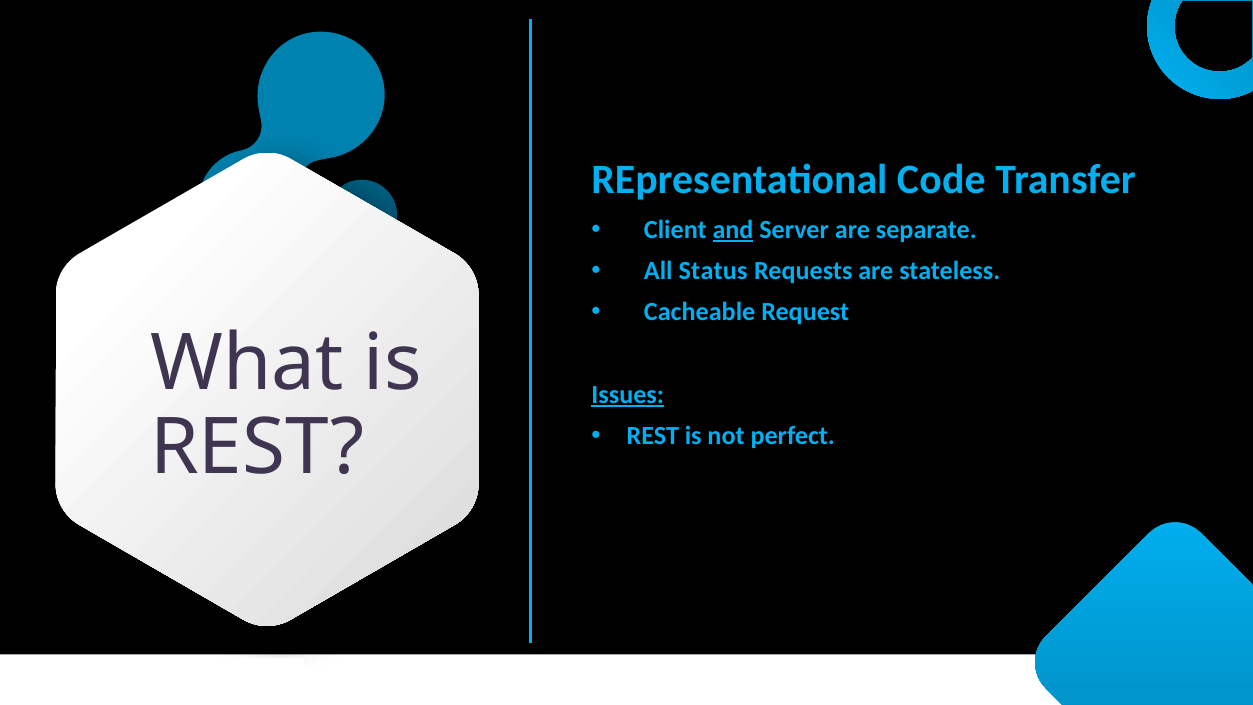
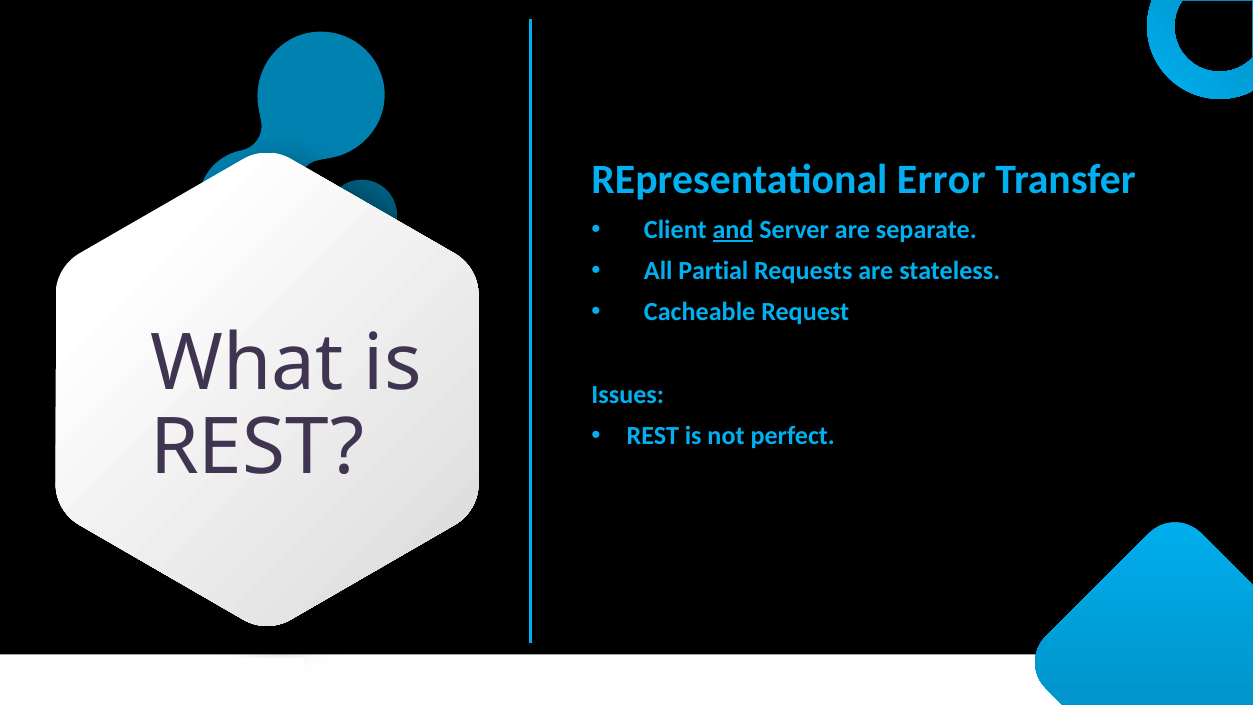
Code: Code -> Error (941, 180)
Status: Status -> Partial (713, 271)
Issues underline: present -> none (628, 395)
